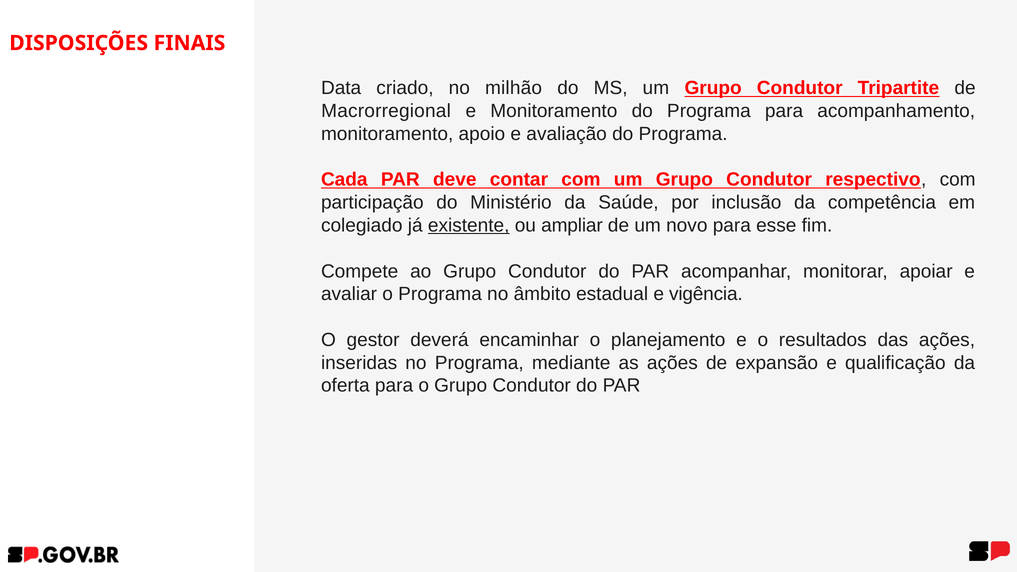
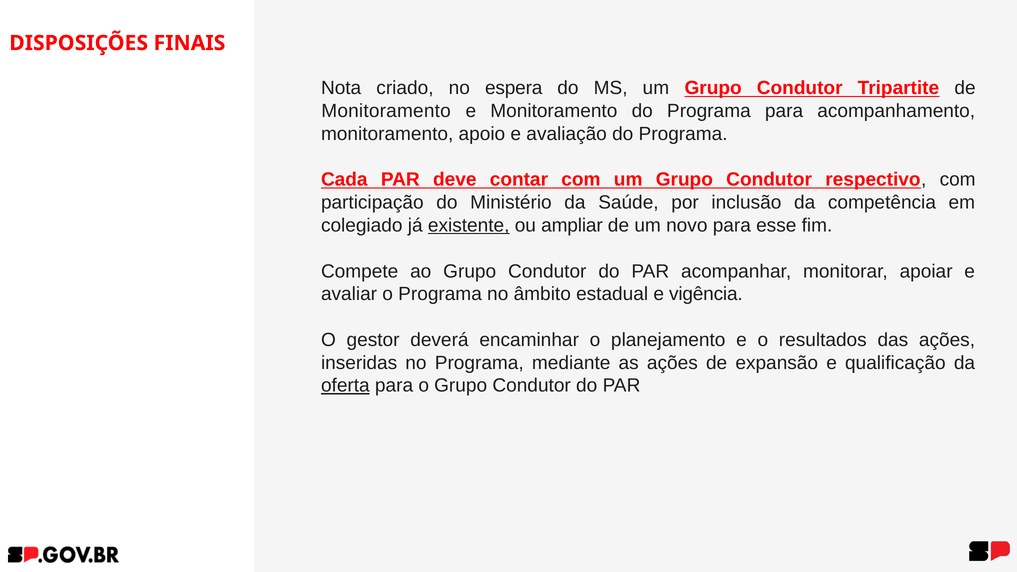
Data: Data -> Nota (341, 88)
milhão: milhão -> espera (514, 88)
Macrorregional: Macrorregional -> Monitoramento (386, 111)
oferta underline: none -> present (345, 386)
